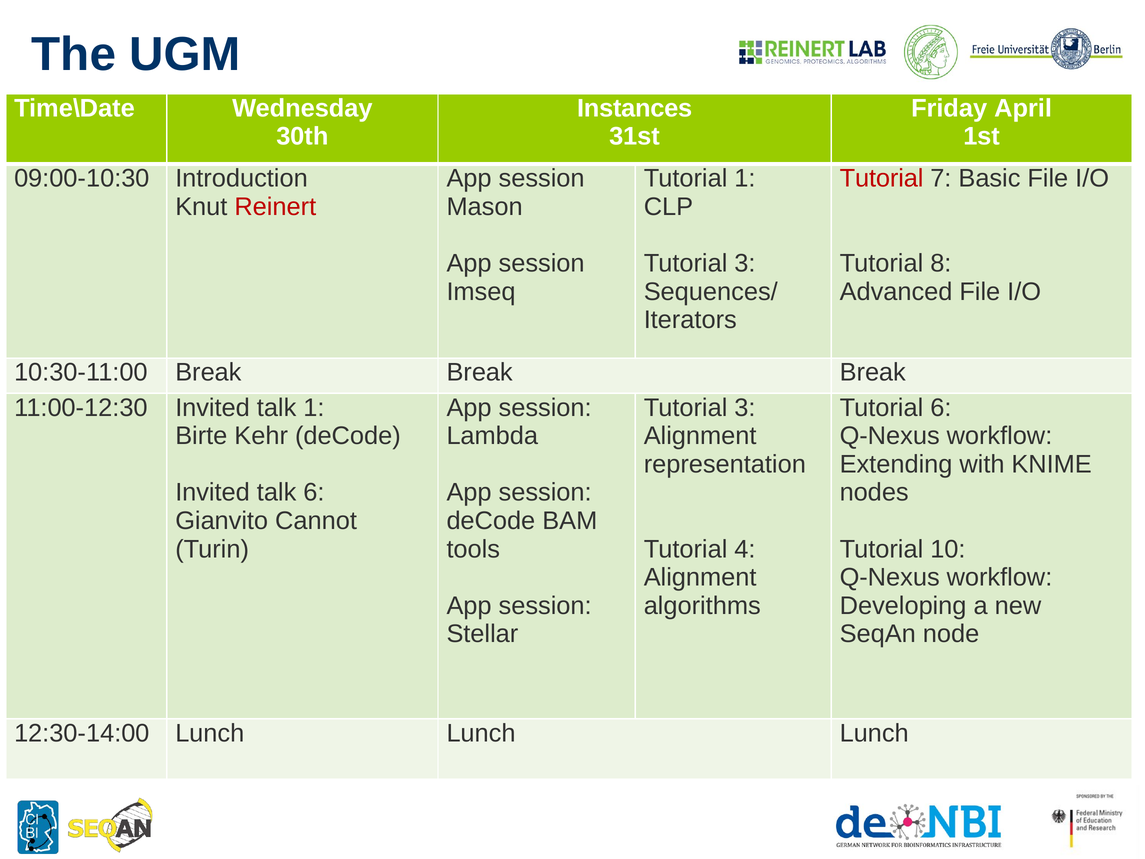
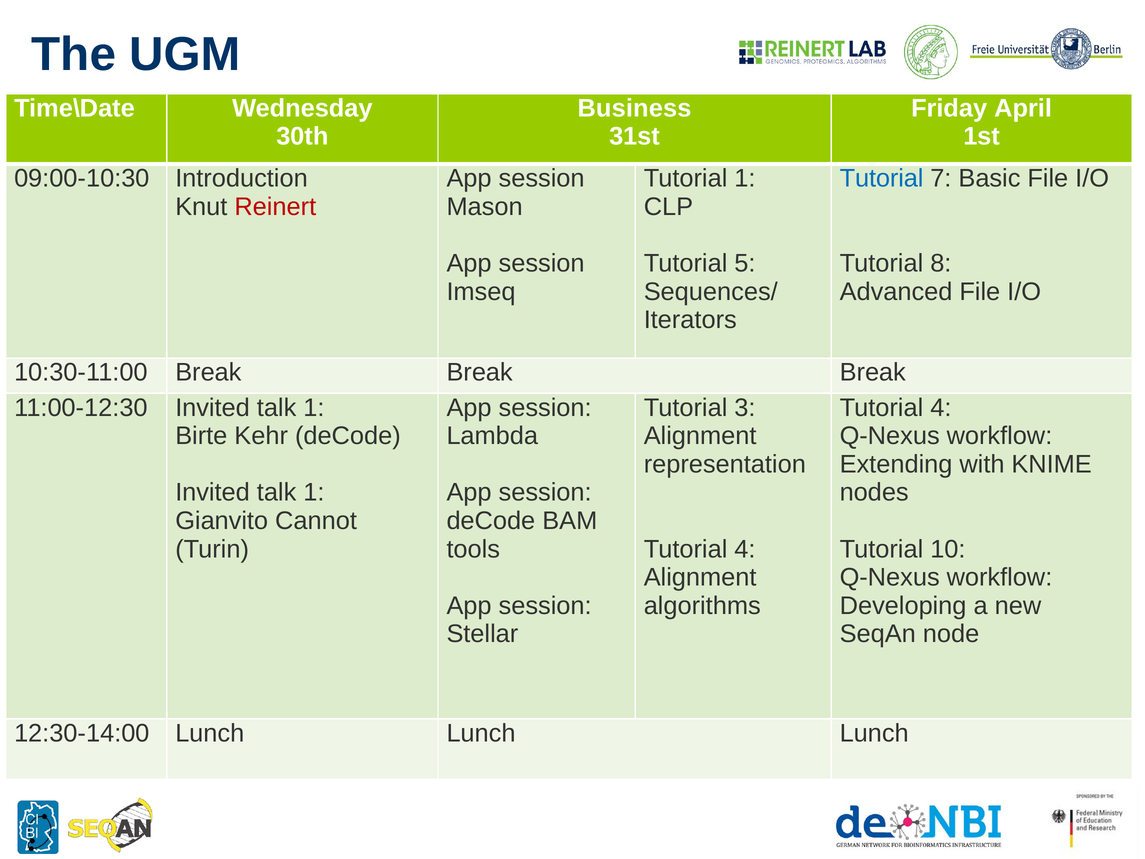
Instances: Instances -> Business (634, 108)
Tutorial colour: red -> blue (882, 179)
3: 3 -> 5 (745, 263)
6: 6 -> 4 (941, 408)
6: 6 -> 1 (314, 492)
